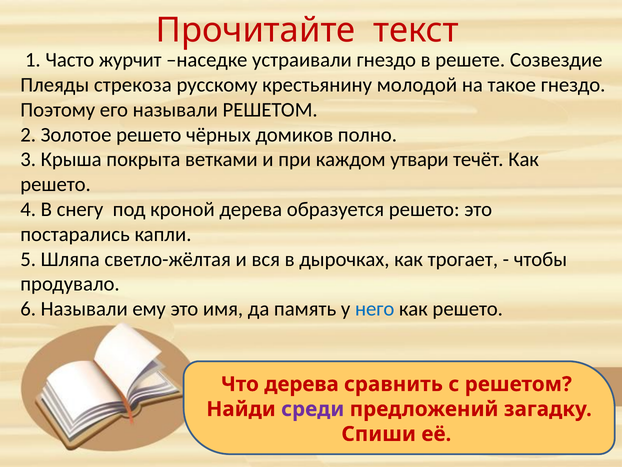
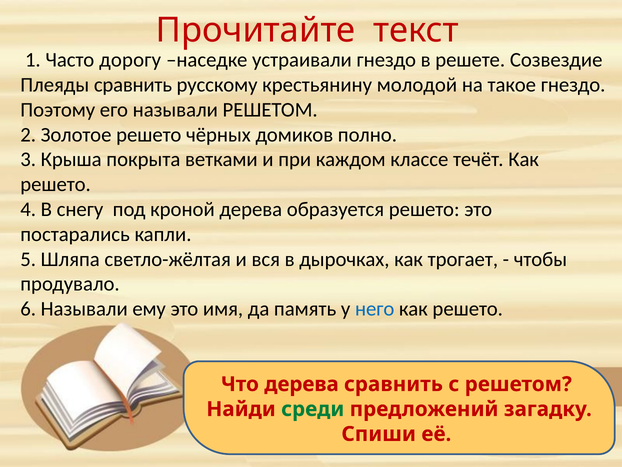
журчит: журчит -> дорогу (130, 60)
Плеяды стрекоза: стрекоза -> сравнить (133, 85)
утвари: утвари -> классе (419, 159)
среди colour: purple -> green (313, 409)
